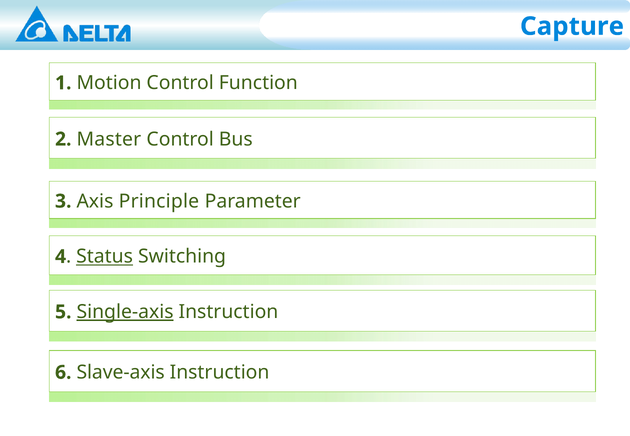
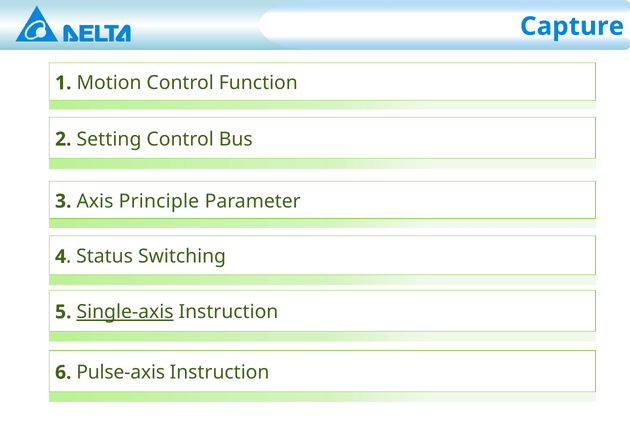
Master: Master -> Setting (109, 139)
Status underline: present -> none (105, 257)
Slave-axis: Slave-axis -> Pulse-axis (121, 373)
